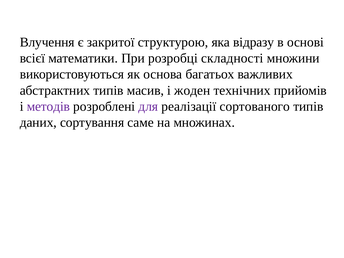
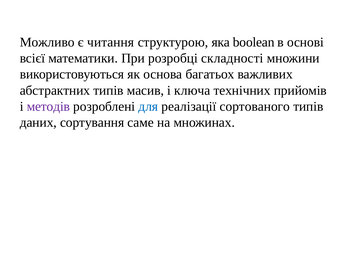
Влучення: Влучення -> Можливо (47, 42)
закритої: закритої -> читання (111, 42)
відразу: відразу -> boolean (254, 42)
жоден: жоден -> ключа (192, 90)
для colour: purple -> blue (148, 106)
